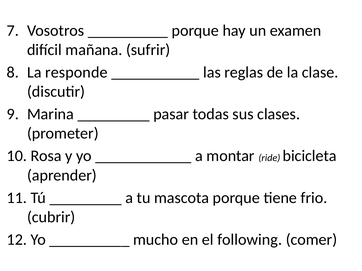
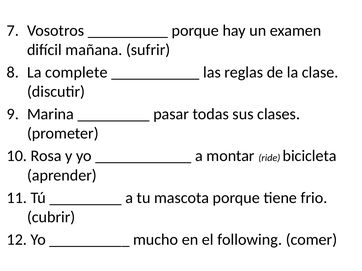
responde: responde -> complete (76, 73)
